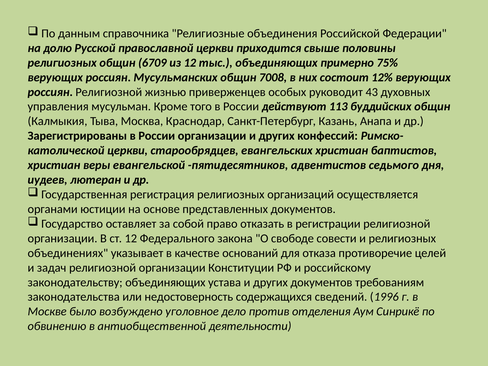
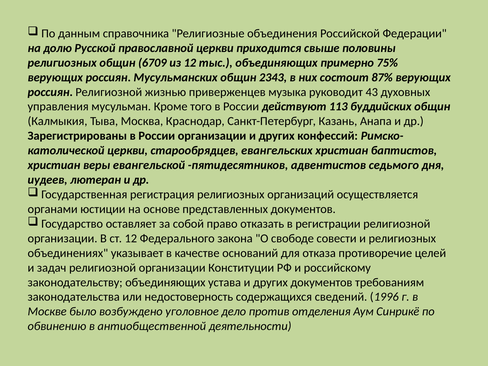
7008: 7008 -> 2343 (273, 77)
12%: 12% -> 87% (382, 77)
особых: особых -> музыка (287, 92)
